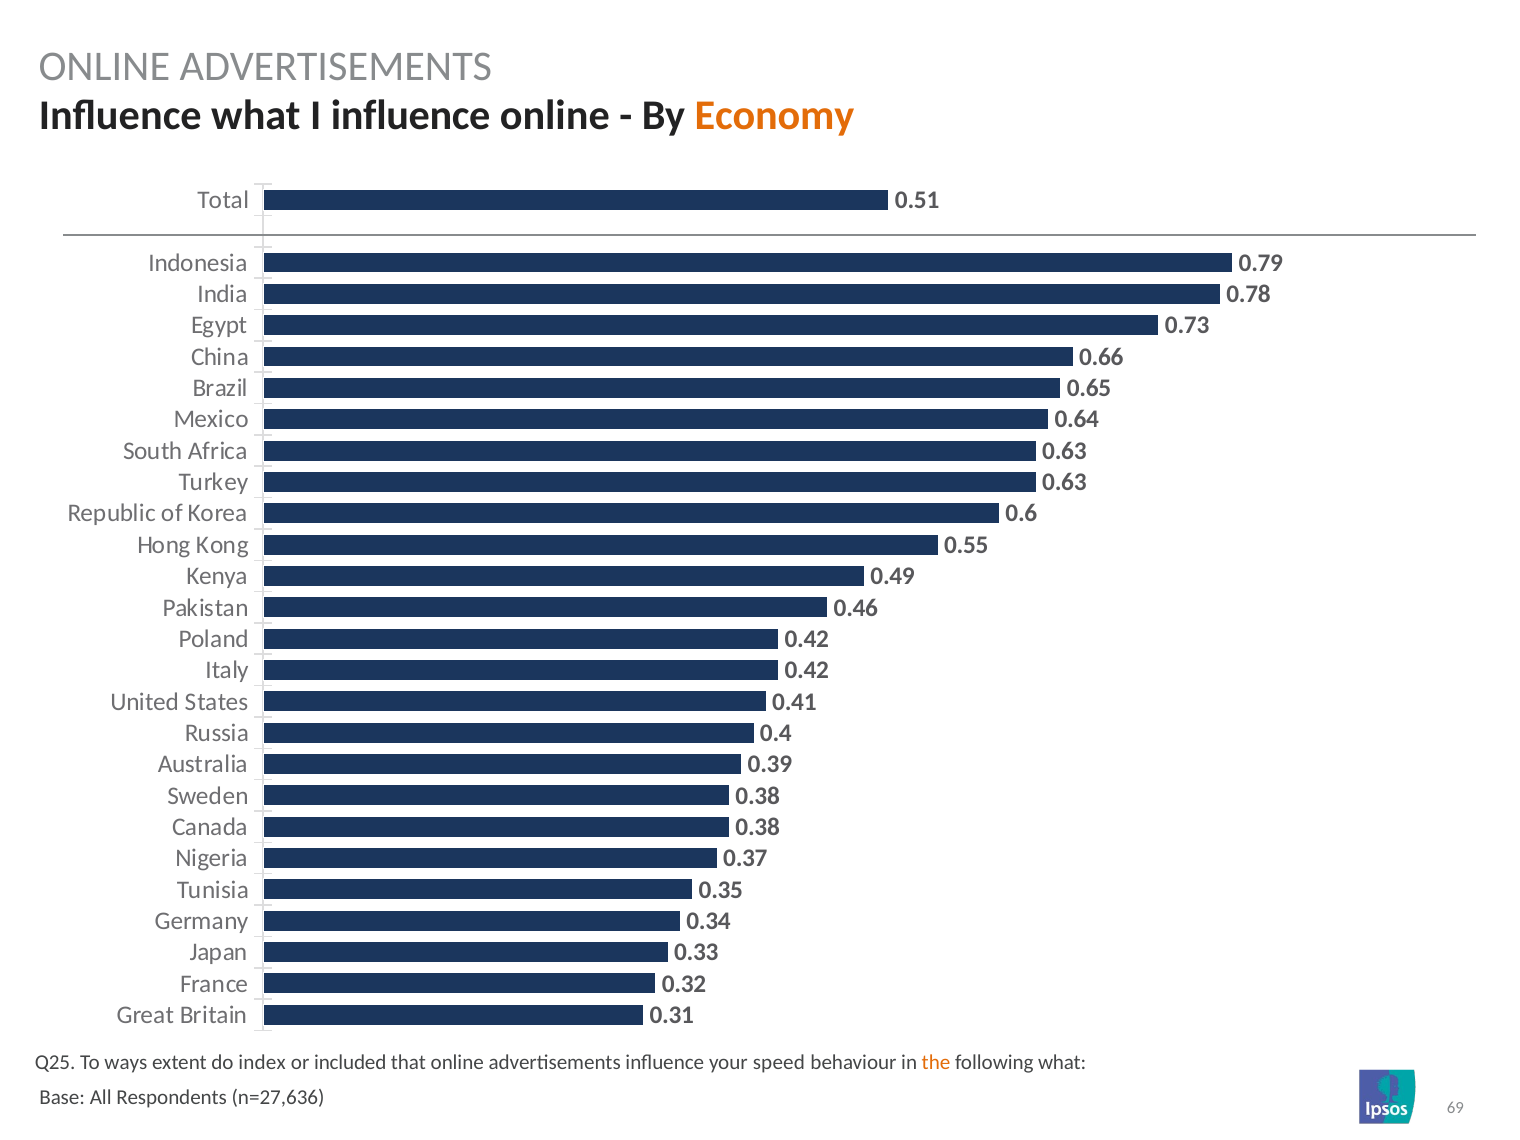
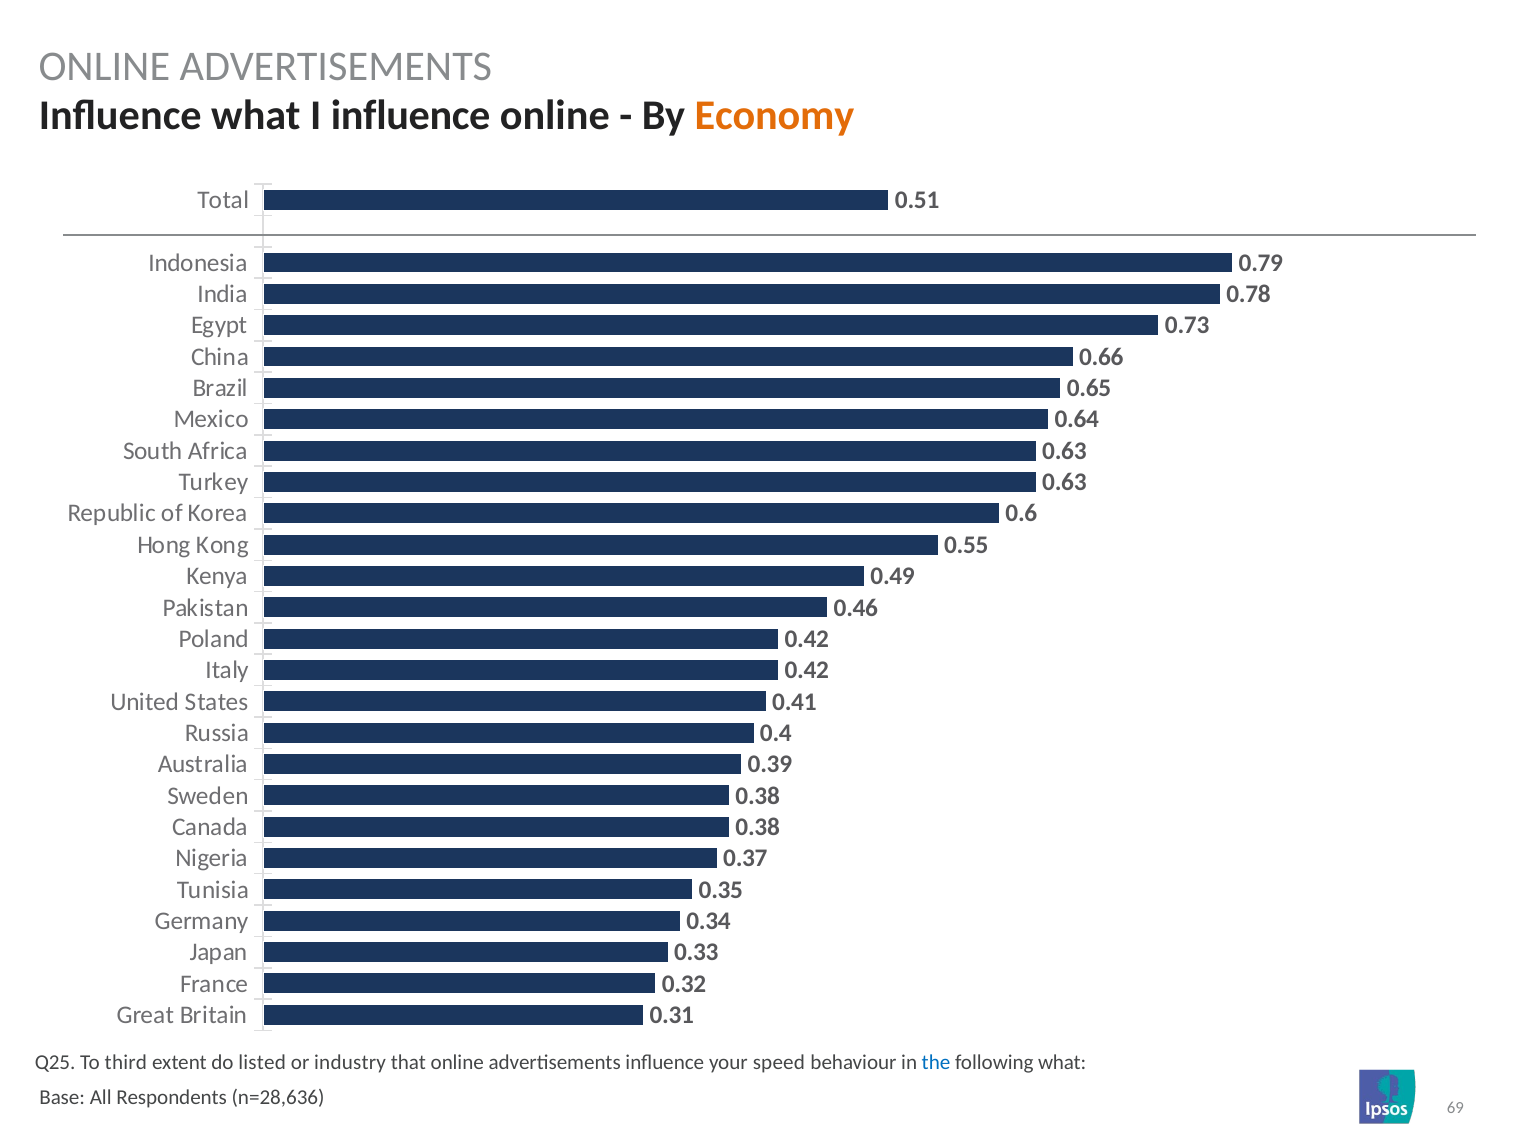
ways: ways -> third (126, 1063)
index: index -> listed (262, 1063)
included: included -> industry (350, 1063)
the colour: orange -> blue (936, 1063)
n=27,636: n=27,636 -> n=28,636 (278, 1097)
